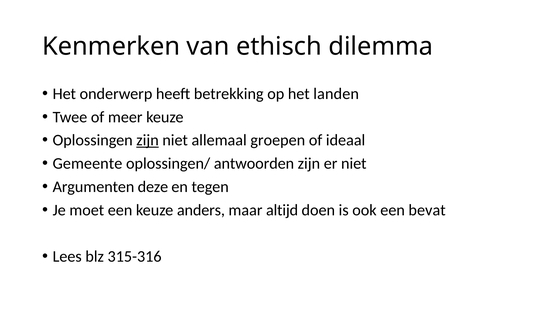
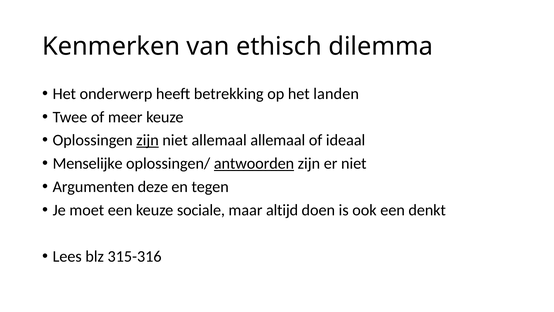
allemaal groepen: groepen -> allemaal (278, 140)
Gemeente: Gemeente -> Menselijke (88, 163)
antwoorden underline: none -> present (254, 163)
anders: anders -> sociale (201, 210)
bevat: bevat -> denkt (427, 210)
